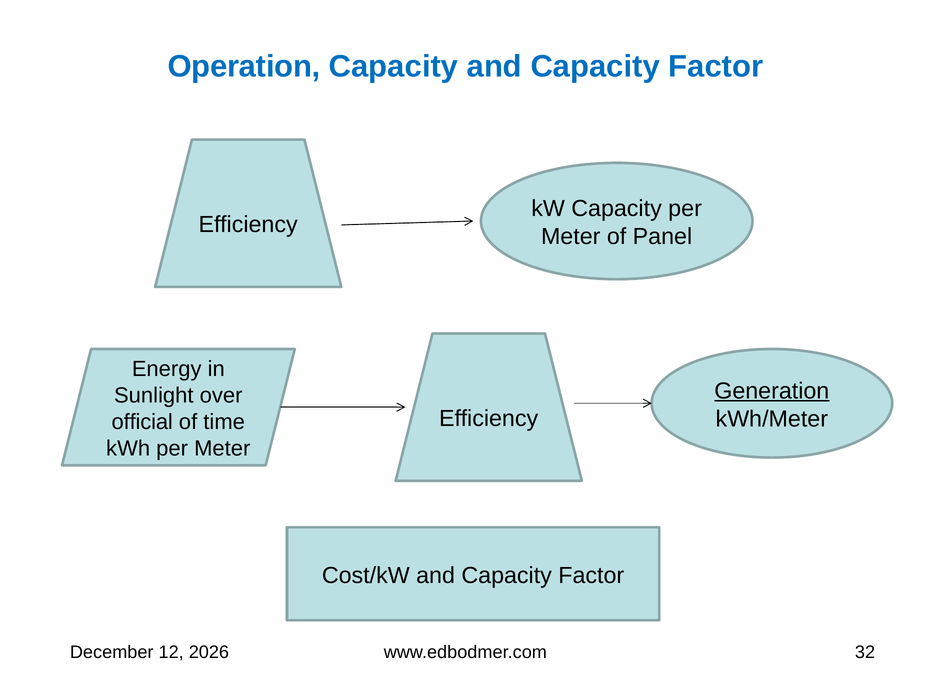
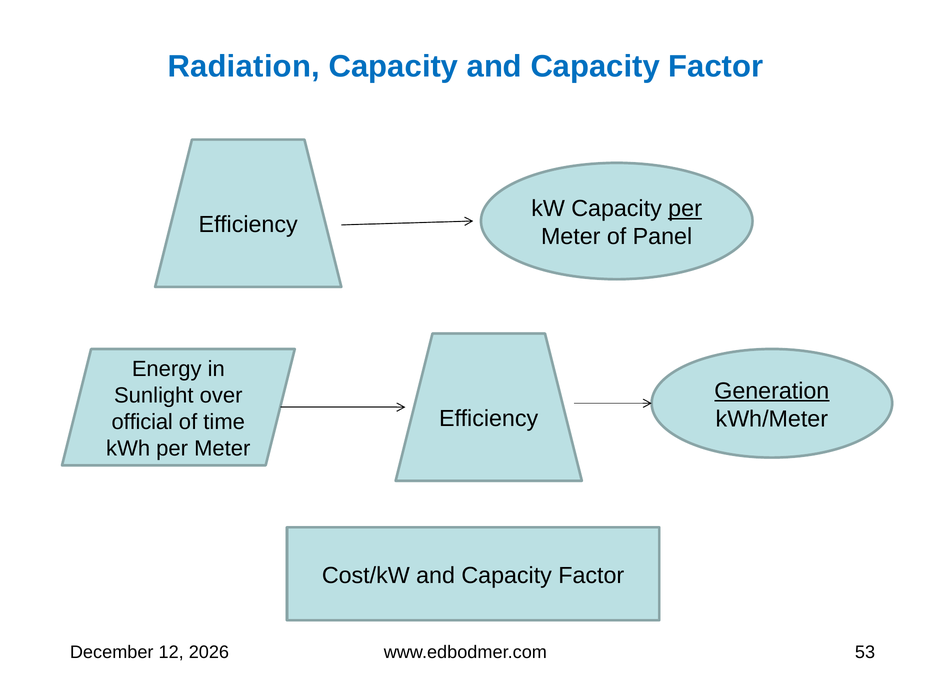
Operation: Operation -> Radiation (244, 67)
per underline: none -> present (685, 209)
32: 32 -> 53 (865, 653)
